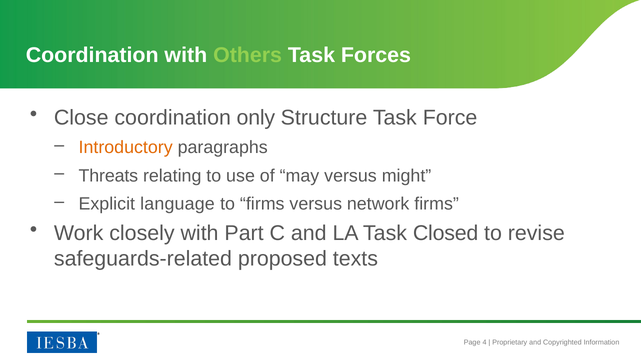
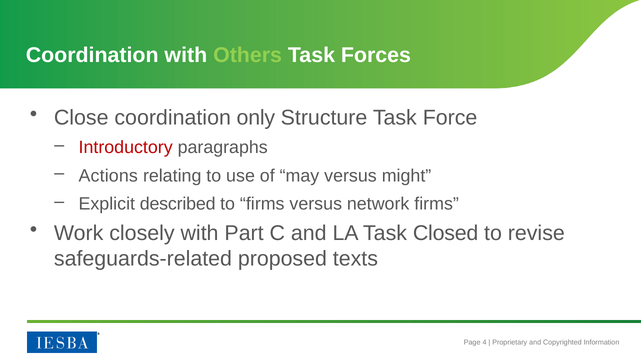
Introductory colour: orange -> red (126, 148)
Threats: Threats -> Actions (108, 176)
language: language -> described (178, 204)
